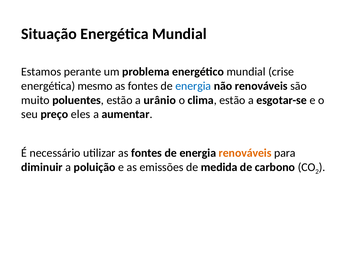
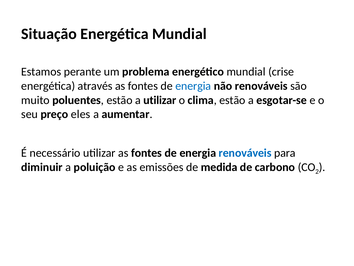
mesmo: mesmo -> através (95, 86)
a urânio: urânio -> utilizar (160, 100)
renováveis colour: orange -> blue (245, 153)
